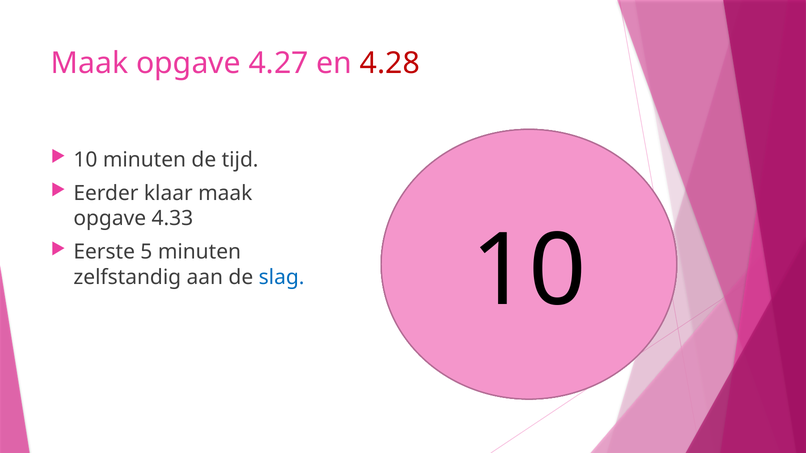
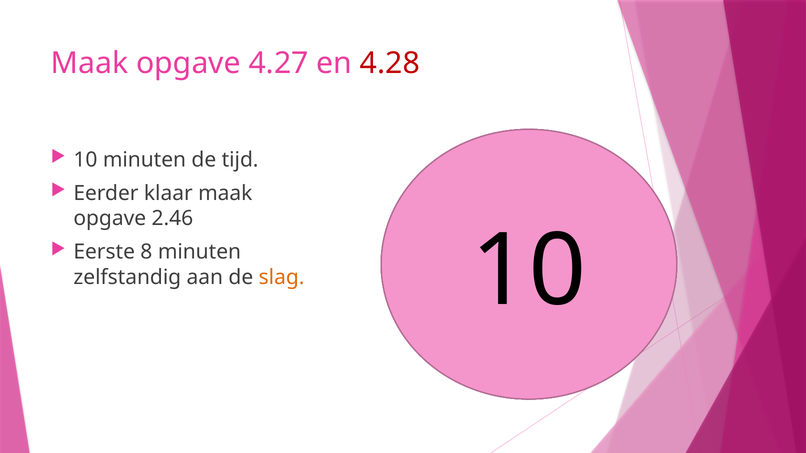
4.33: 4.33 -> 2.46 (172, 219)
5: 5 -> 8 (146, 252)
slag colour: blue -> orange (282, 277)
